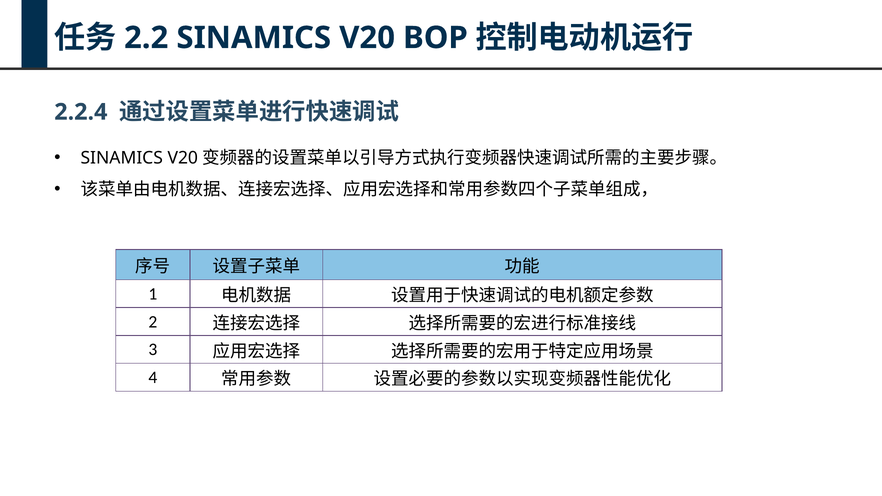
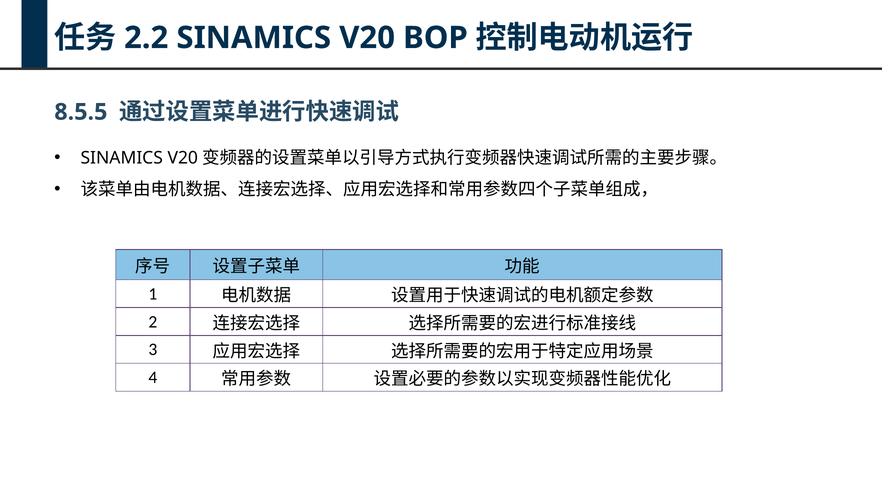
2.2.4: 2.2.4 -> 8.5.5 (81, 112)
